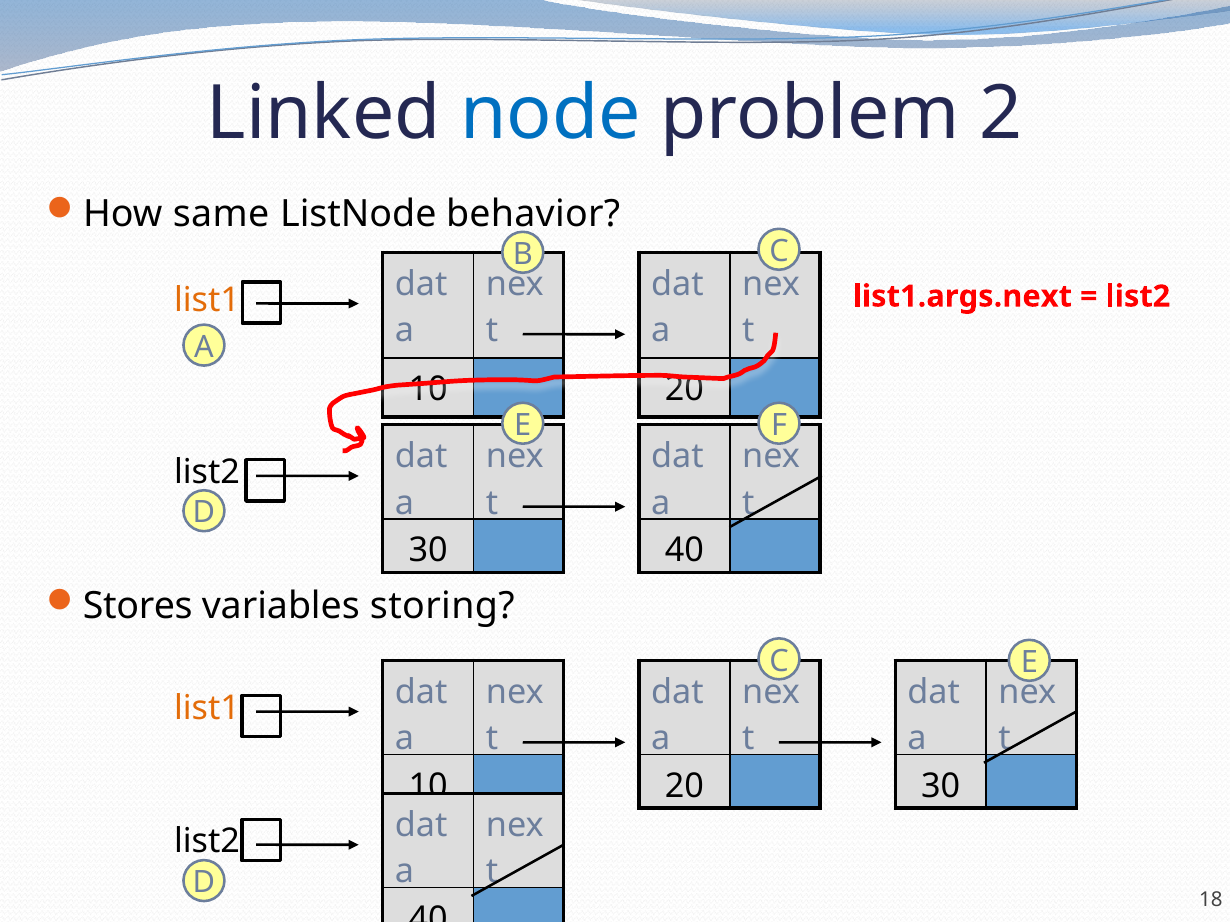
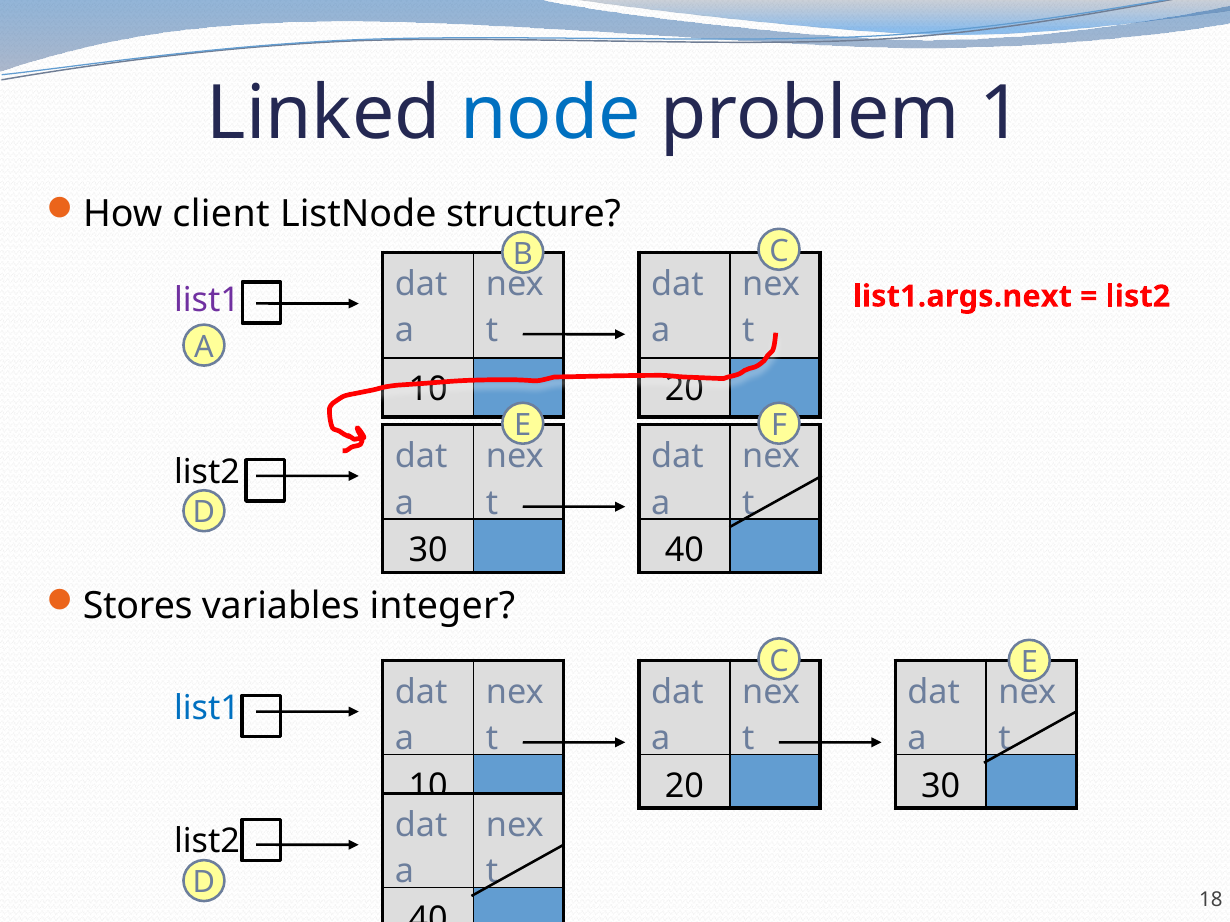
2: 2 -> 1 (1001, 114)
same: same -> client (221, 214)
behavior: behavior -> structure (533, 214)
list1 colour: orange -> purple (207, 300)
storing: storing -> integer (442, 607)
list1 colour: orange -> blue (207, 709)
